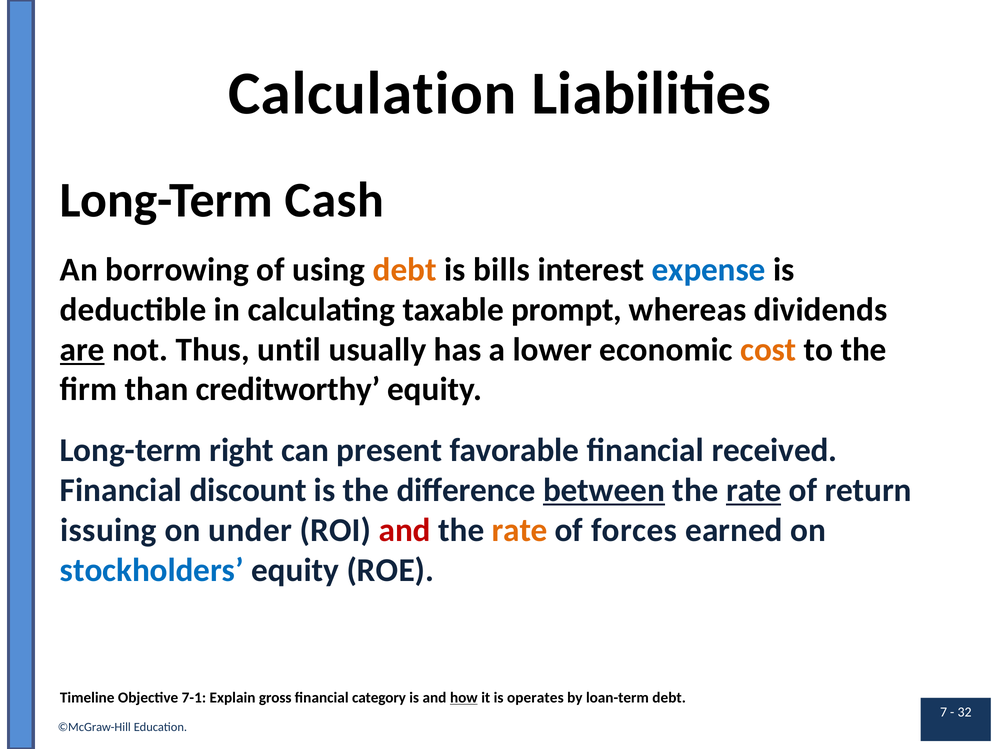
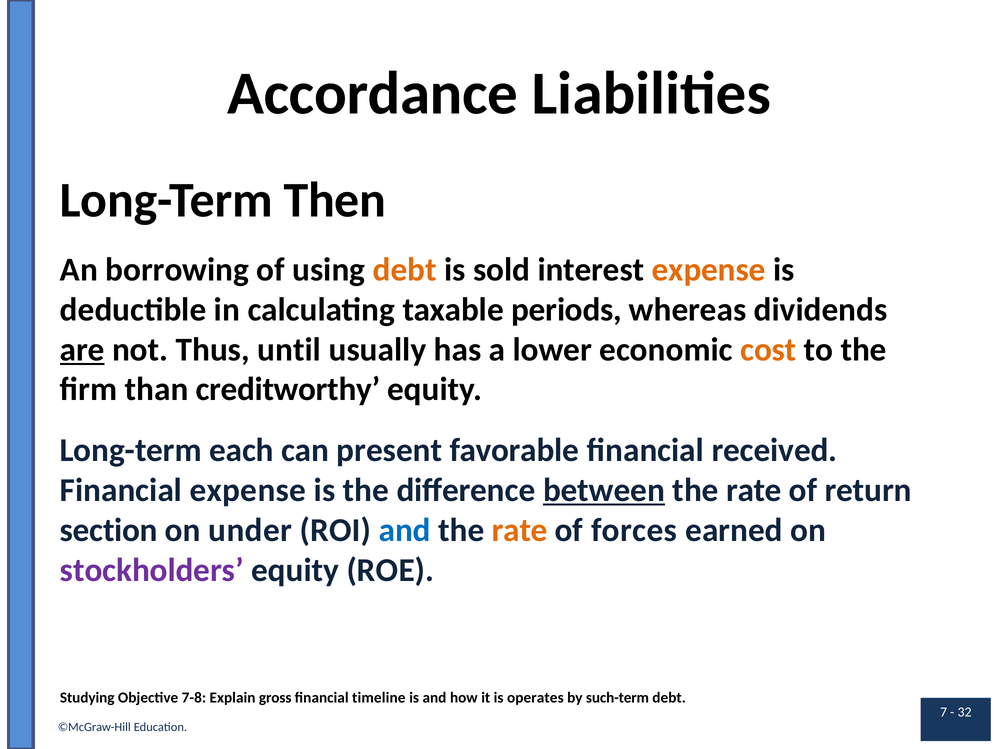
Calculation: Calculation -> Accordance (373, 93)
Cash: Cash -> Then (335, 200)
bills: bills -> sold (502, 270)
expense colour: blue -> orange (709, 270)
prompt: prompt -> periods (567, 310)
right: right -> each (242, 450)
Financial discount: discount -> expense (248, 490)
rate underline: present -> none (754, 490)
issuing: issuing -> section (109, 530)
and colour: red -> blue (405, 530)
stockholders colour: blue -> purple (152, 570)
Timeline: Timeline -> Studying (87, 698)
7-1: 7-1 -> 7-8 (194, 698)
category: category -> timeline (379, 698)
how underline: present -> none (464, 698)
loan-term: loan-term -> such-term (617, 698)
